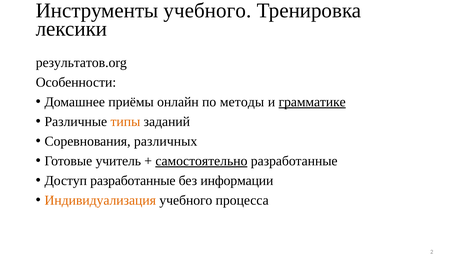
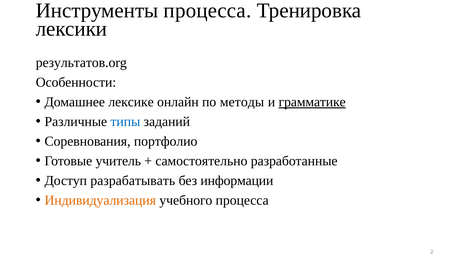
Инструменты учебного: учебного -> процесса (207, 11)
приёмы: приёмы -> лексике (131, 102)
типы colour: orange -> blue (125, 121)
различных: различных -> портфолио (166, 141)
самостоятельно underline: present -> none (201, 161)
Доступ разработанные: разработанные -> разрабатывать (133, 180)
